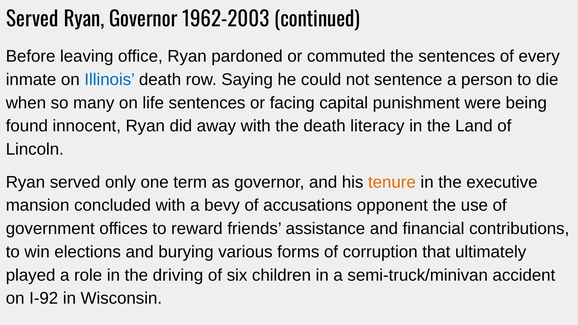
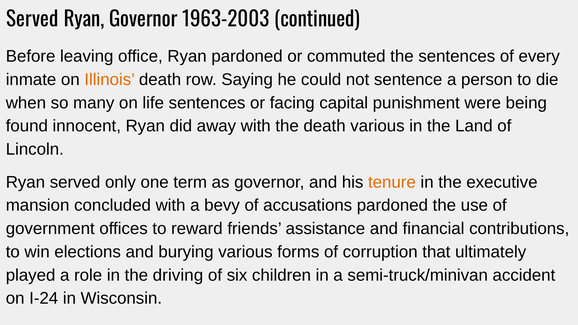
1962-2003: 1962-2003 -> 1963-2003 (226, 20)
Illinois colour: blue -> orange (110, 80)
death literacy: literacy -> various (377, 126)
accusations opponent: opponent -> pardoned (392, 205)
I-92: I-92 -> I-24 (44, 298)
